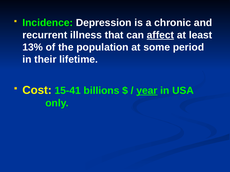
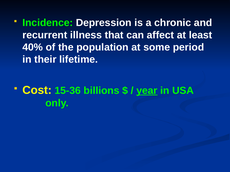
affect underline: present -> none (160, 35)
13%: 13% -> 40% (33, 47)
15-41: 15-41 -> 15-36 (68, 91)
